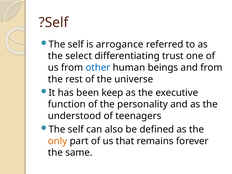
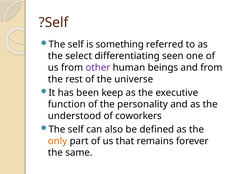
arrogance: arrogance -> something (120, 44)
trust: trust -> seen (173, 56)
other colour: blue -> purple (98, 68)
teenagers: teenagers -> coworkers (138, 116)
